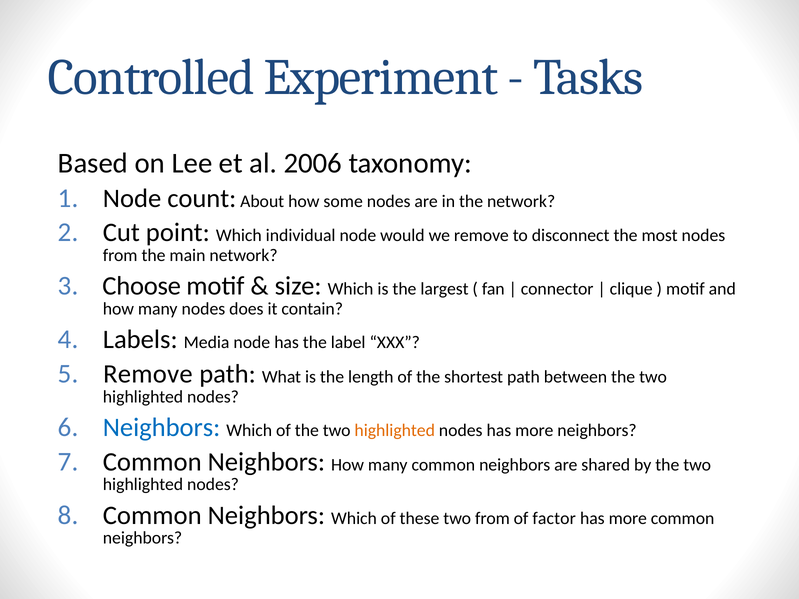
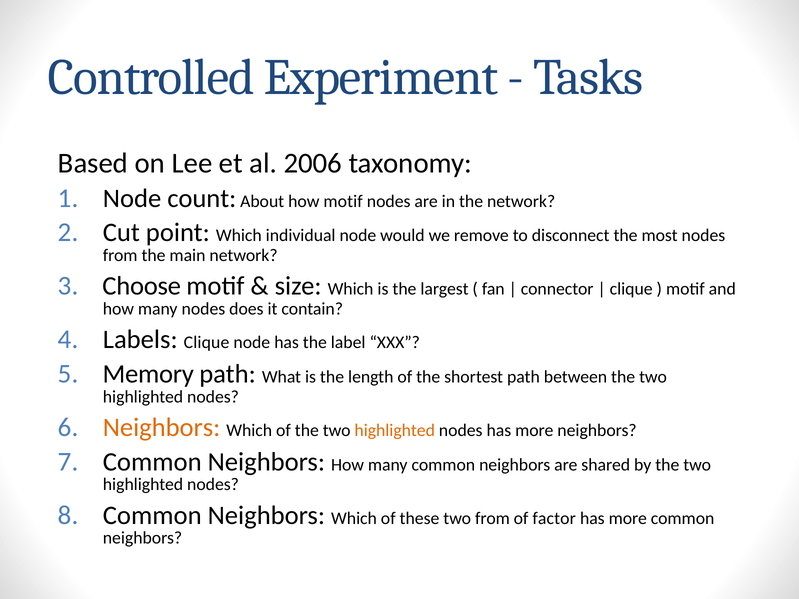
how some: some -> motif (343, 201)
Labels Media: Media -> Clique (207, 343)
Remove: Remove -> Memory (148, 374)
Neighbors colour: blue -> orange (162, 428)
